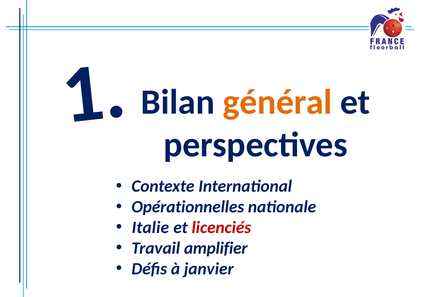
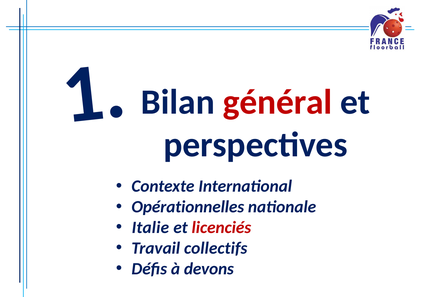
général colour: orange -> red (278, 102)
amplifier: amplifier -> collectifs (216, 249)
janvier: janvier -> devons (209, 269)
